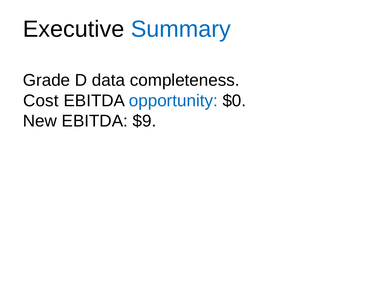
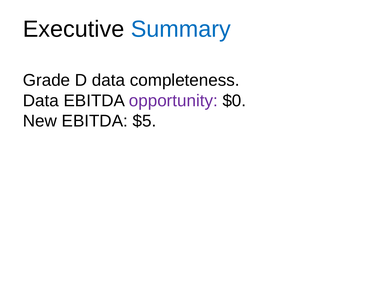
Cost: Cost -> Data (41, 101)
opportunity colour: blue -> purple (173, 101)
$9: $9 -> $5 (144, 121)
